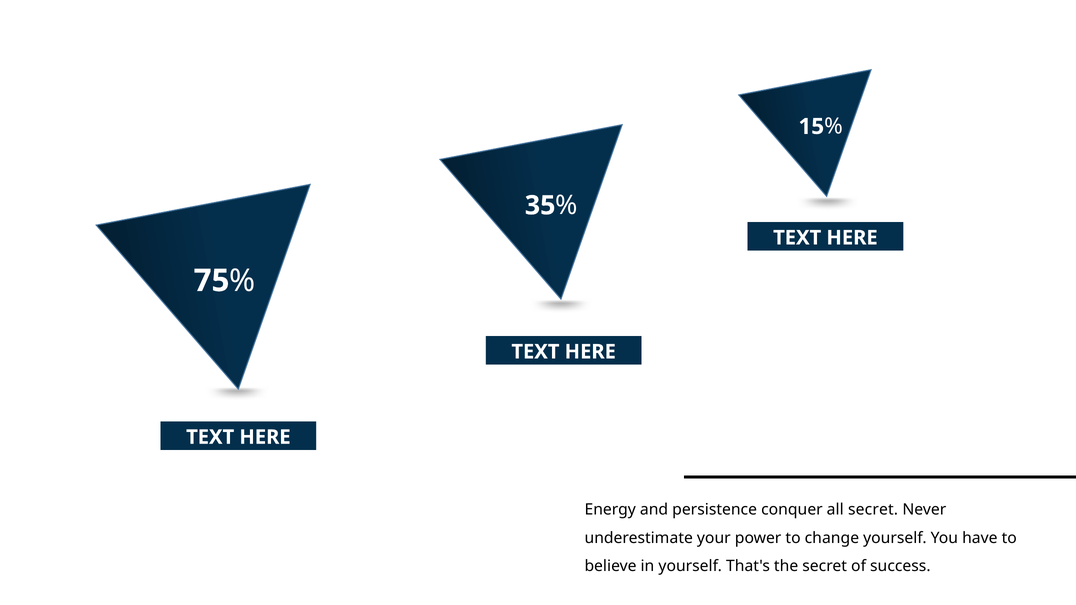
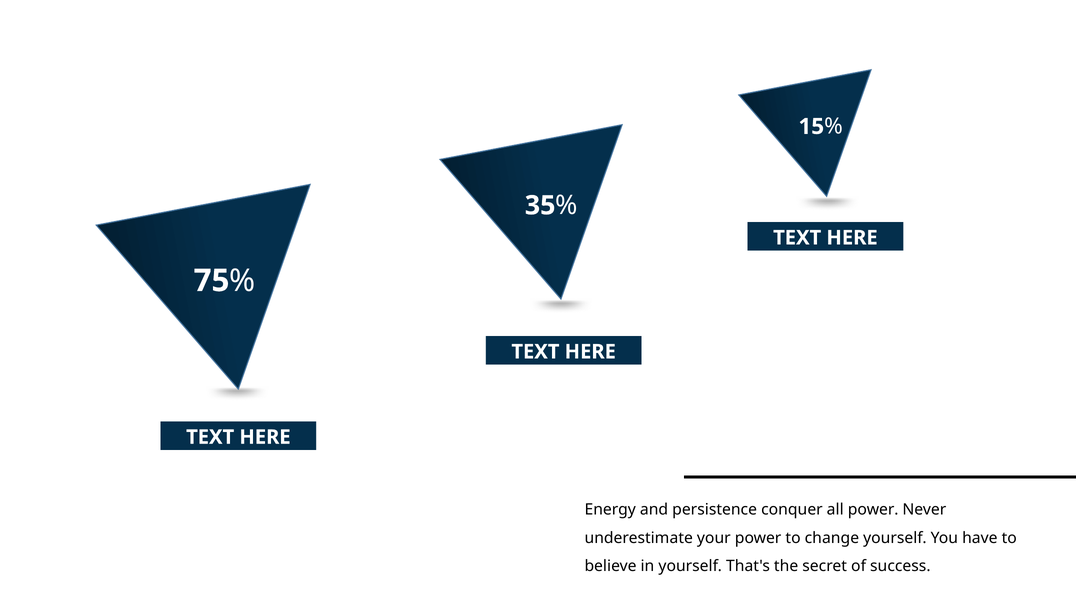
all secret: secret -> power (873, 510)
